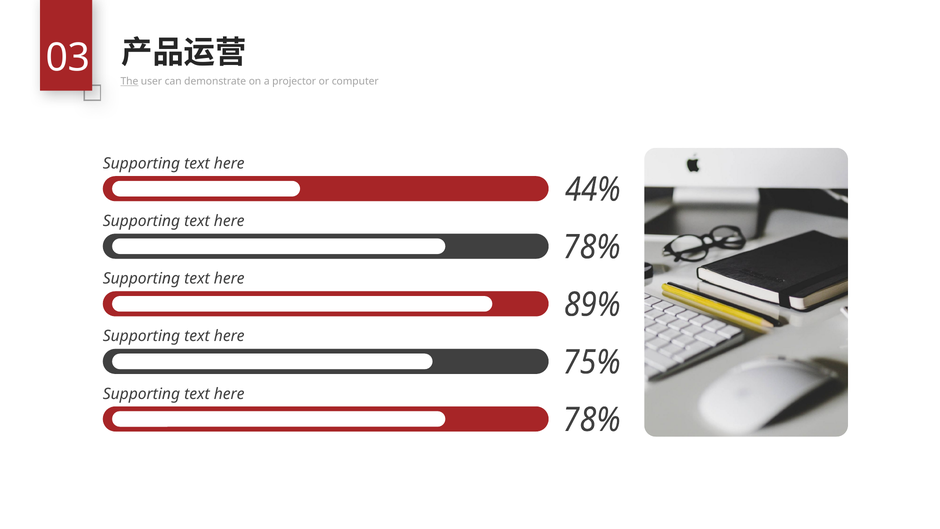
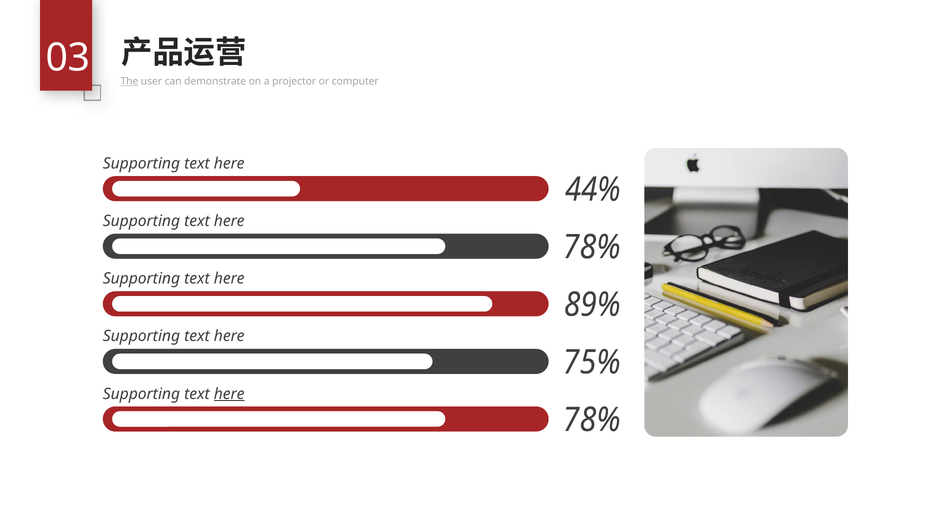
here underline: none -> present (229, 394)
